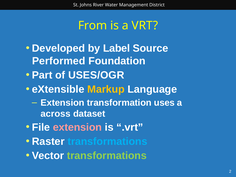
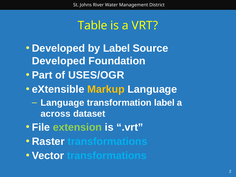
From: From -> Table (93, 26)
Performed: Performed -> Developed (59, 61)
Extension: Extension -> Language (62, 103)
transformation uses: uses -> label (164, 103)
extension colour: pink -> light green (77, 127)
transformations colour: light green -> light blue (107, 156)
